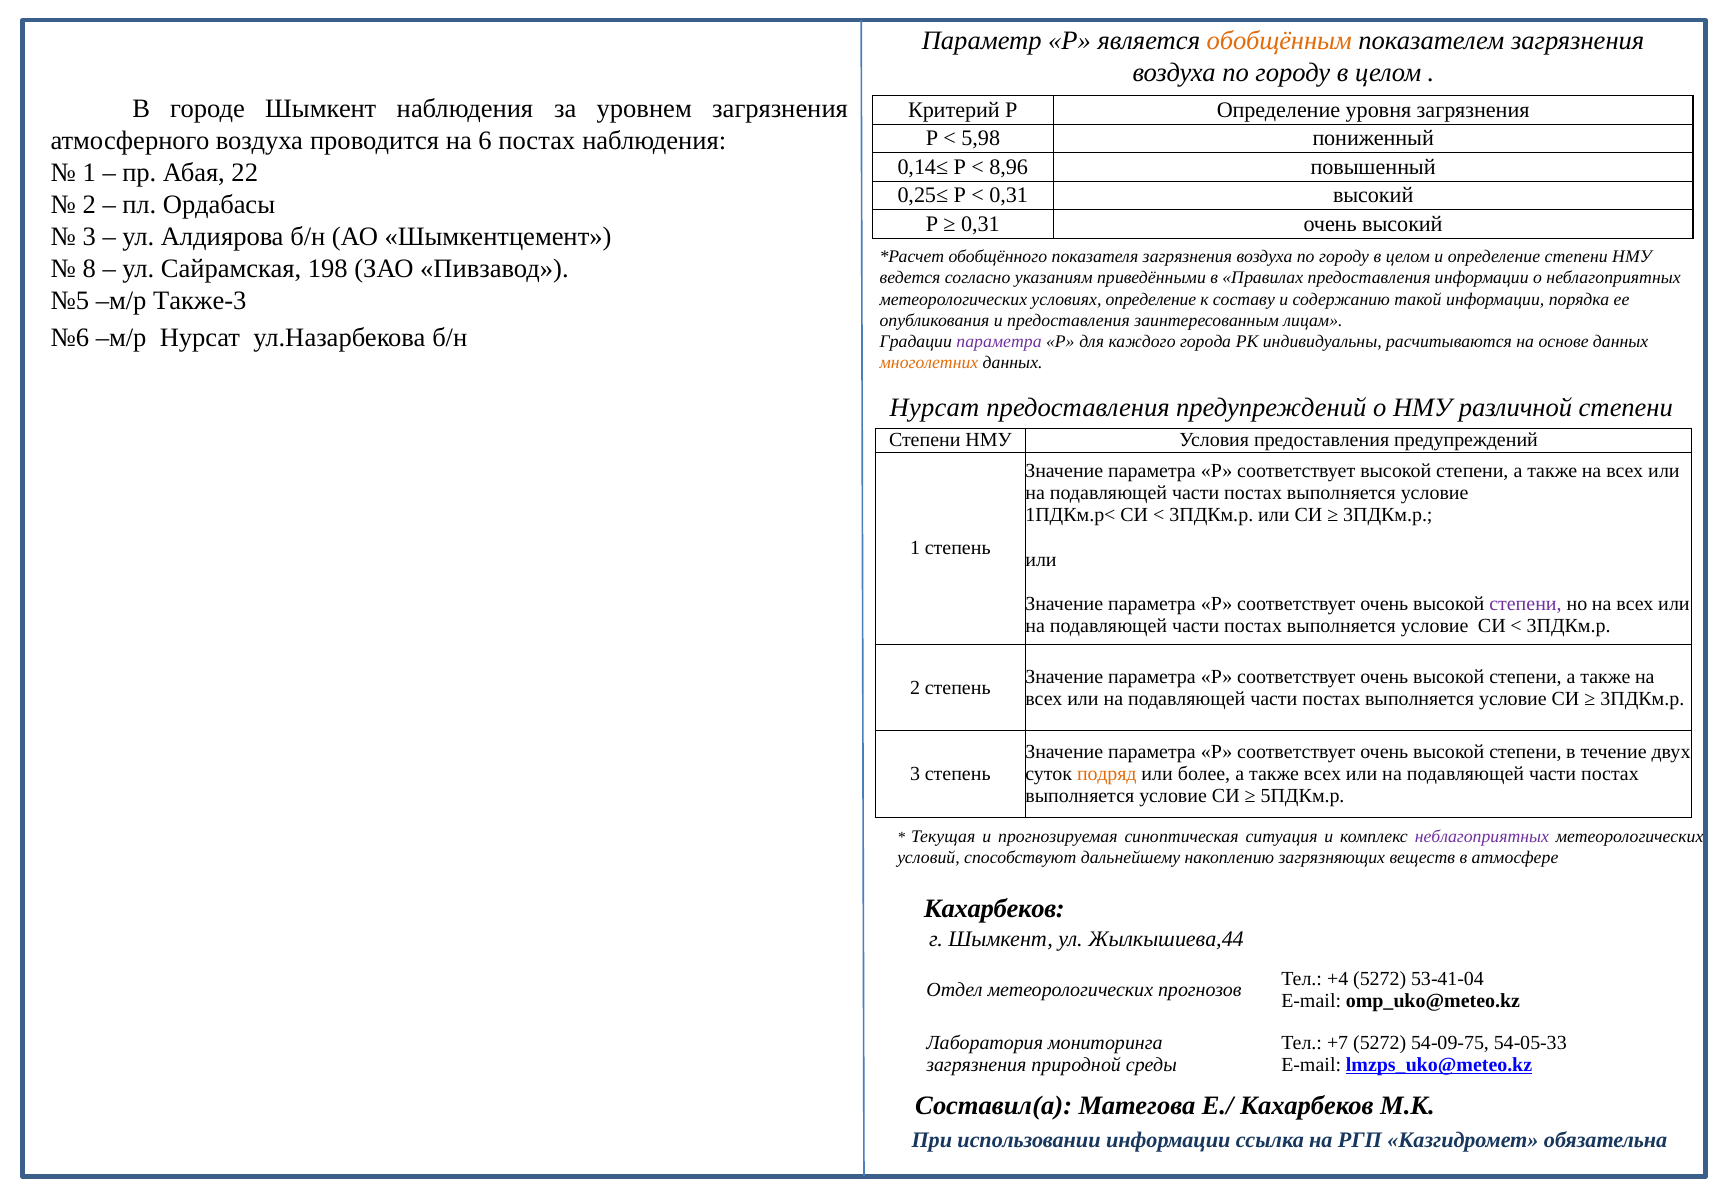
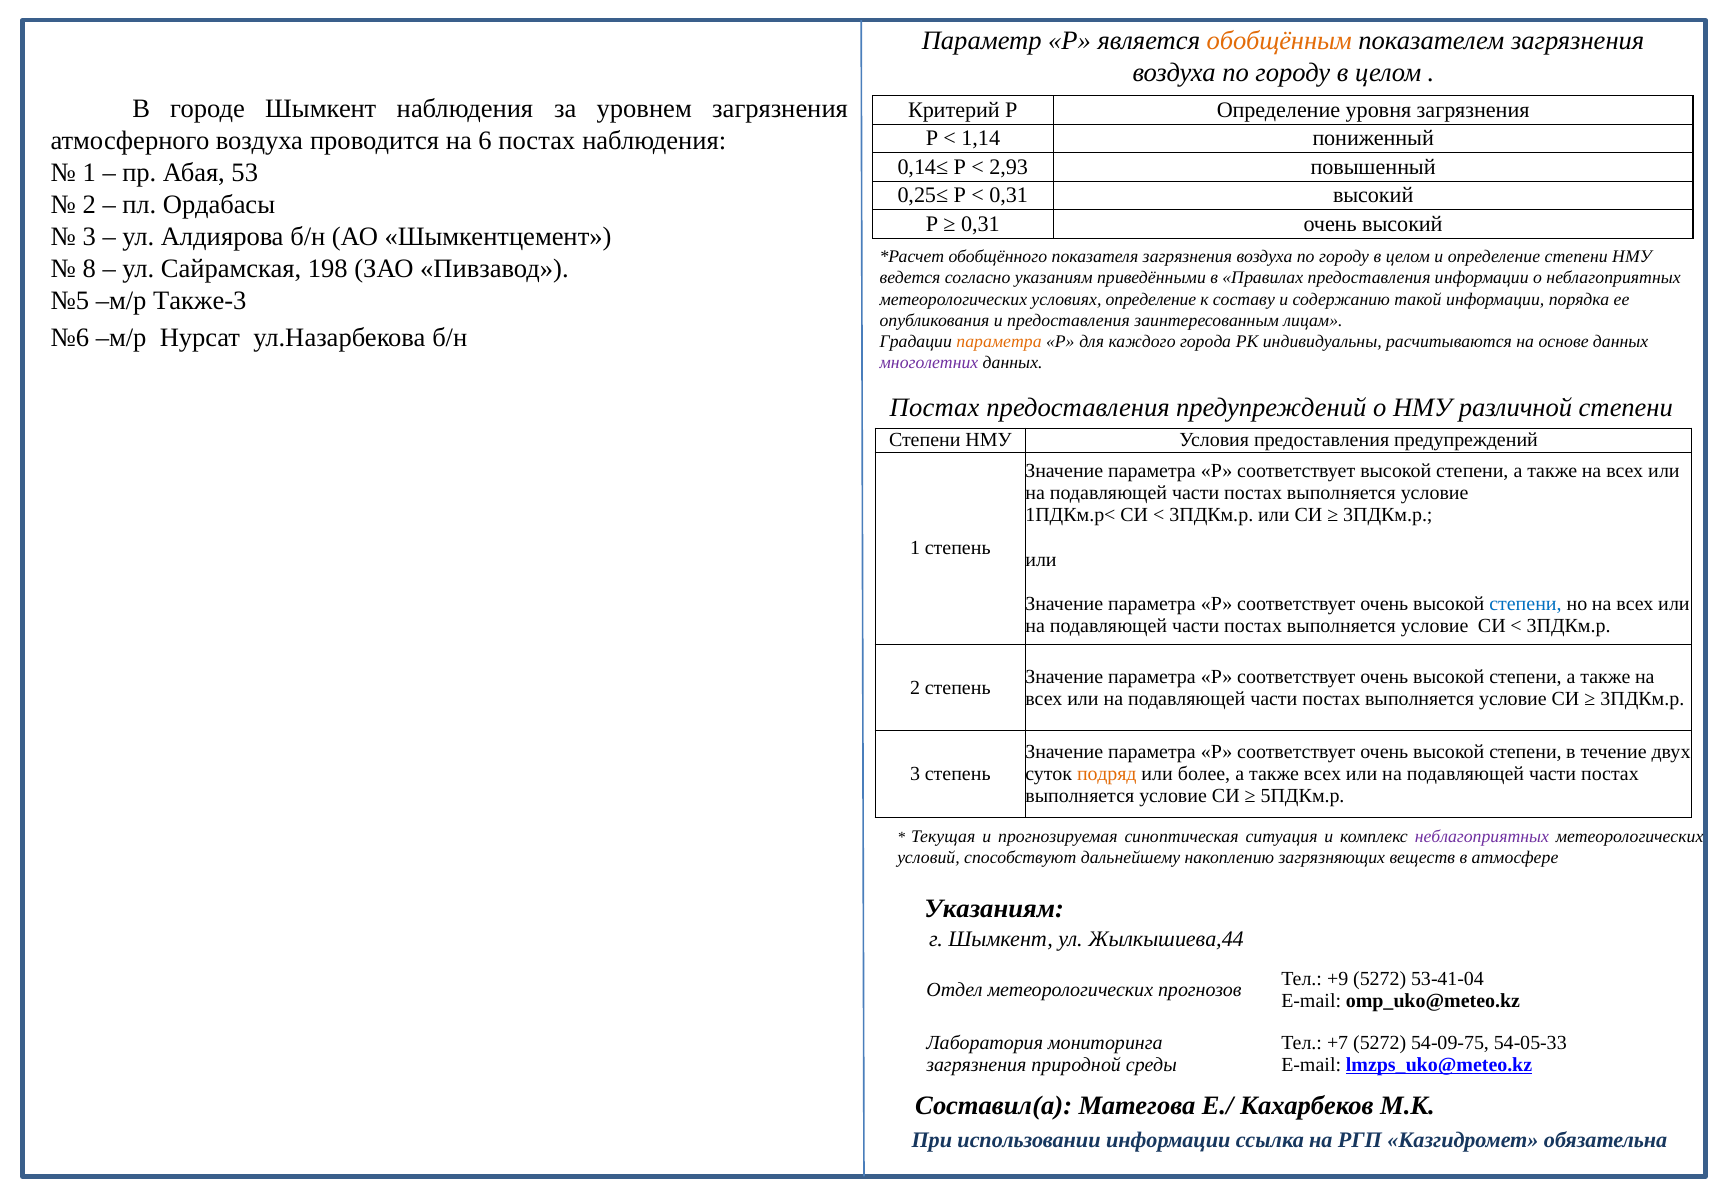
5,98: 5,98 -> 1,14 (981, 138)
8,96: 8,96 -> 2,93 (1009, 167)
22: 22 -> 53 (245, 173)
параметра colour: purple -> orange (999, 341)
многолетних colour: orange -> purple (929, 363)
Нурсат: Нурсат -> Постах (935, 407)
степени colour: purple -> blue (1525, 603)
Кахарбеков: Кахарбеков -> Указаниям (994, 908)
+4: +4 -> +9 (1338, 978)
